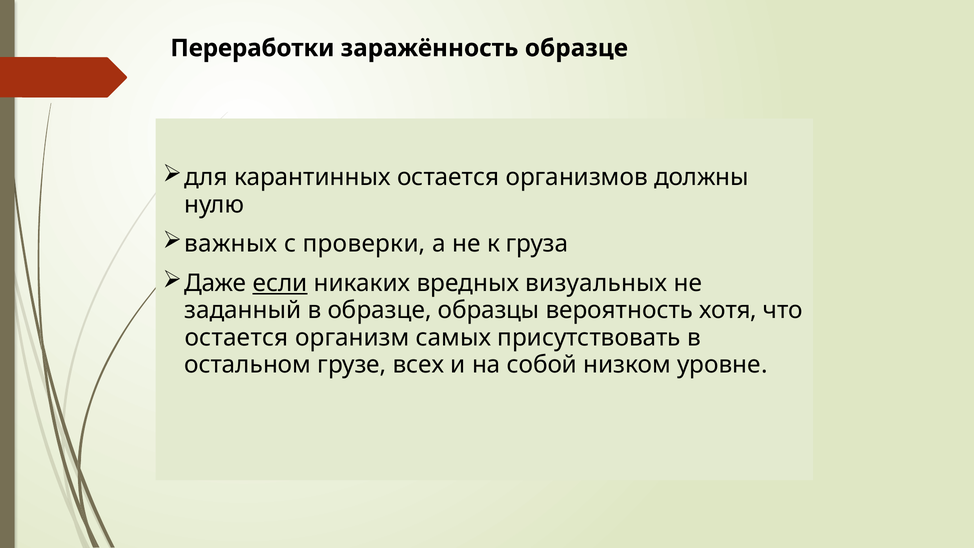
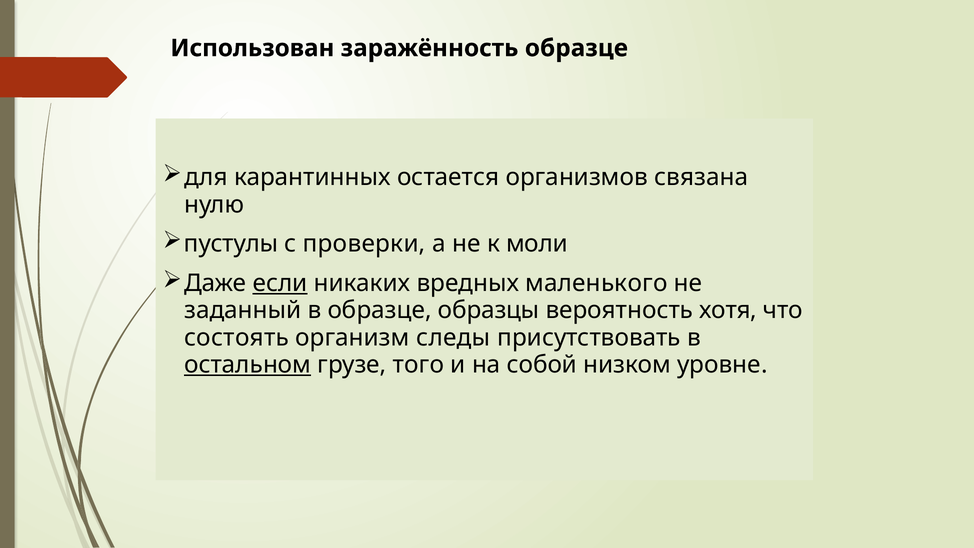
Переработки: Переработки -> Использован (252, 48)
должны: должны -> связана (701, 177)
важных: важных -> пустулы (231, 244)
груза: груза -> моли (537, 244)
визуальных: визуальных -> маленького (596, 283)
остается: остается -> состоять (237, 337)
самых: самых -> следы (453, 337)
остальном underline: none -> present (248, 365)
всех: всех -> того (418, 365)
